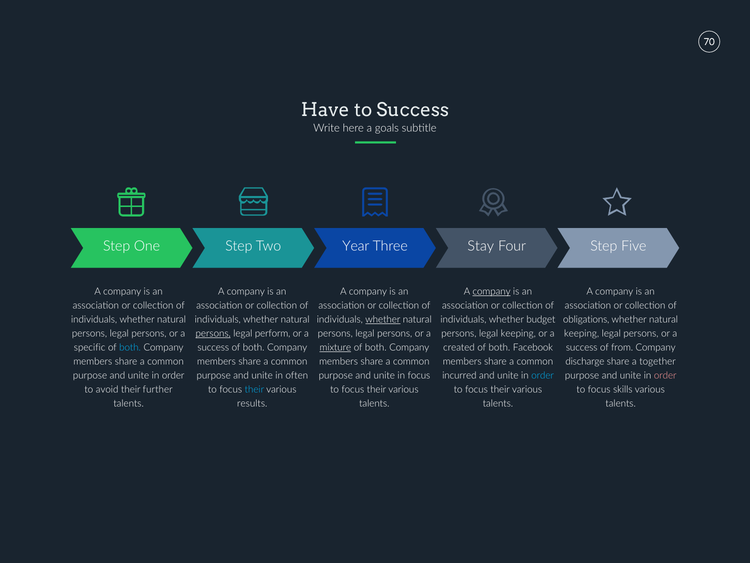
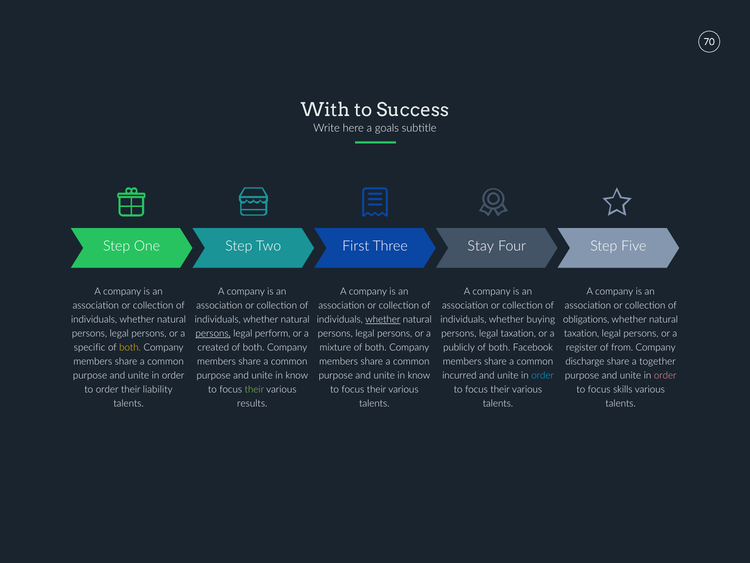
Have: Have -> With (325, 110)
Year: Year -> First (356, 246)
company underline: present -> none (492, 291)
budget: budget -> buying (541, 319)
legal keeping: keeping -> taxation (518, 333)
keeping: keeping -> taxation (582, 333)
both colour: light blue -> yellow (130, 347)
success: success -> created (213, 347)
mixture underline: present -> none (335, 347)
created: created -> publicly (459, 347)
success: success -> register (582, 347)
often: often -> know (297, 375)
focus: focus -> know (419, 375)
to avoid: avoid -> order (107, 389)
further: further -> liability (158, 389)
their colour: light blue -> light green (254, 389)
